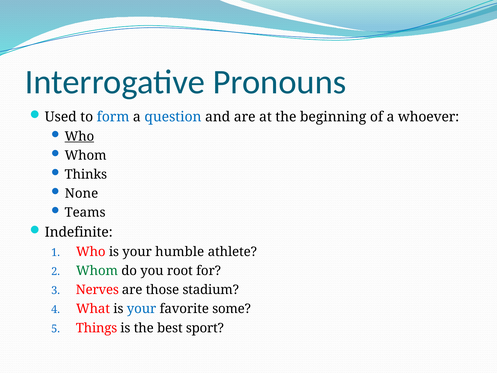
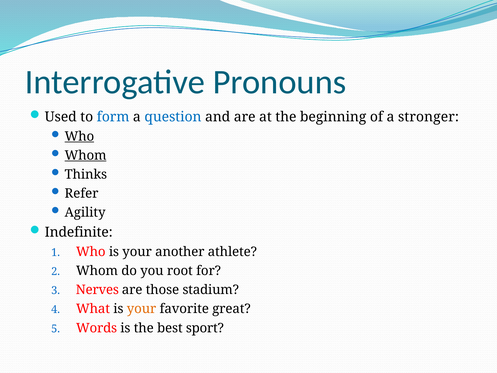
whoever: whoever -> stronger (428, 117)
Whom underline: none -> present (86, 155)
None: None -> Refer (82, 193)
Teams: Teams -> Agility (85, 212)
humble: humble -> another (180, 252)
Whom colour: green -> black (97, 271)
your colour: blue -> orange (142, 309)
some: some -> great (231, 309)
Things: Things -> Words (97, 328)
